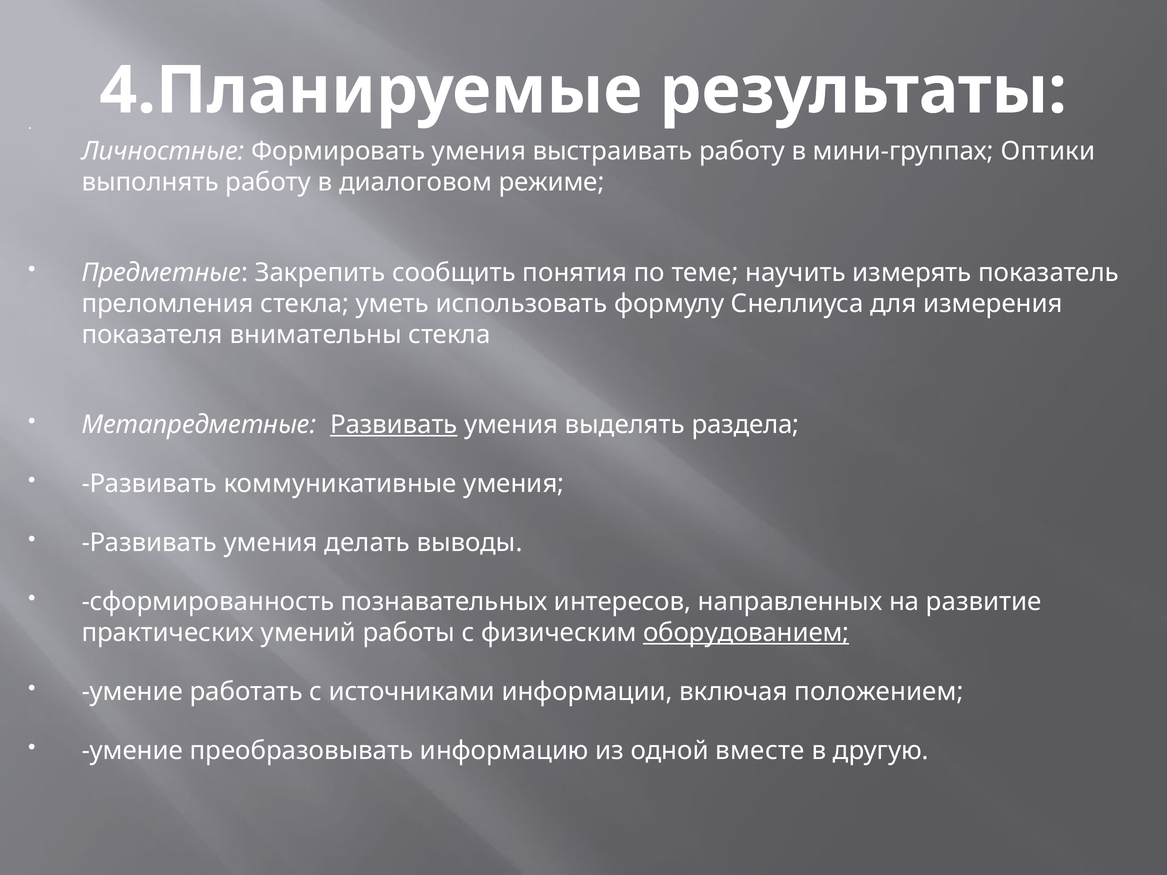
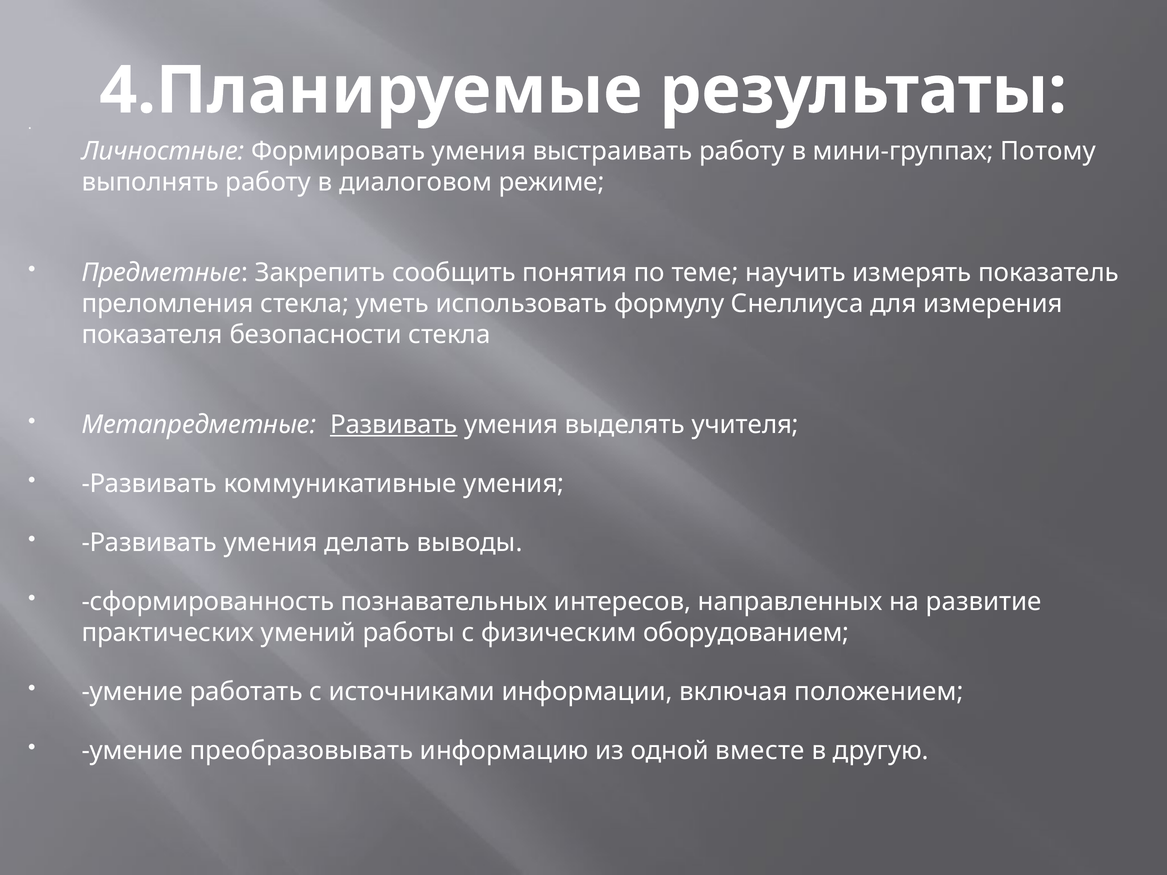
Оптики: Оптики -> Потому (1048, 151)
внимательны: внимательны -> безопасности (316, 335)
раздела: раздела -> учителя (745, 425)
оборудованием underline: present -> none (746, 633)
